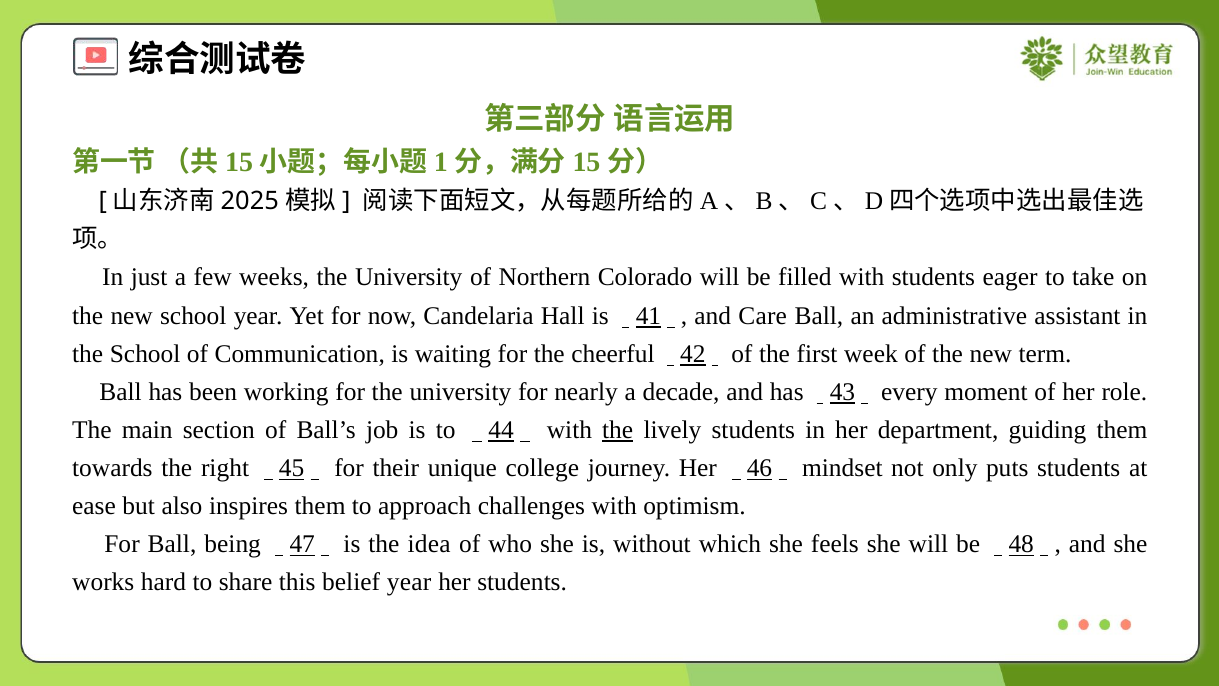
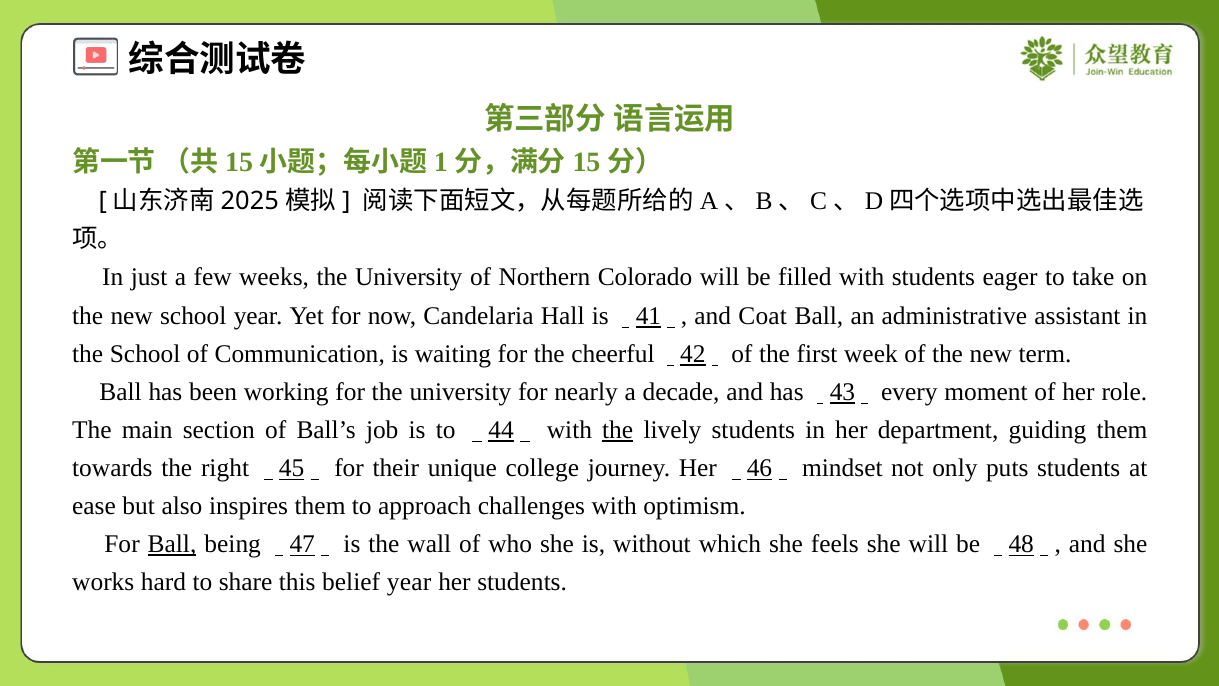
Care: Care -> Coat (763, 316)
Ball underline: none -> present (172, 544)
idea: idea -> wall (429, 544)
